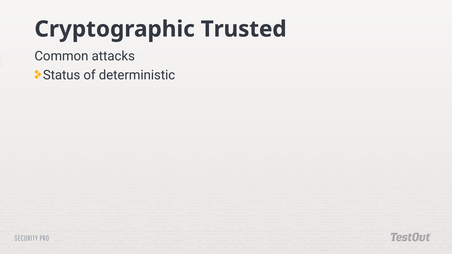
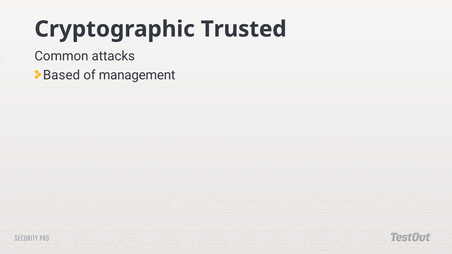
Status: Status -> Based (62, 75)
deterministic: deterministic -> management (137, 75)
